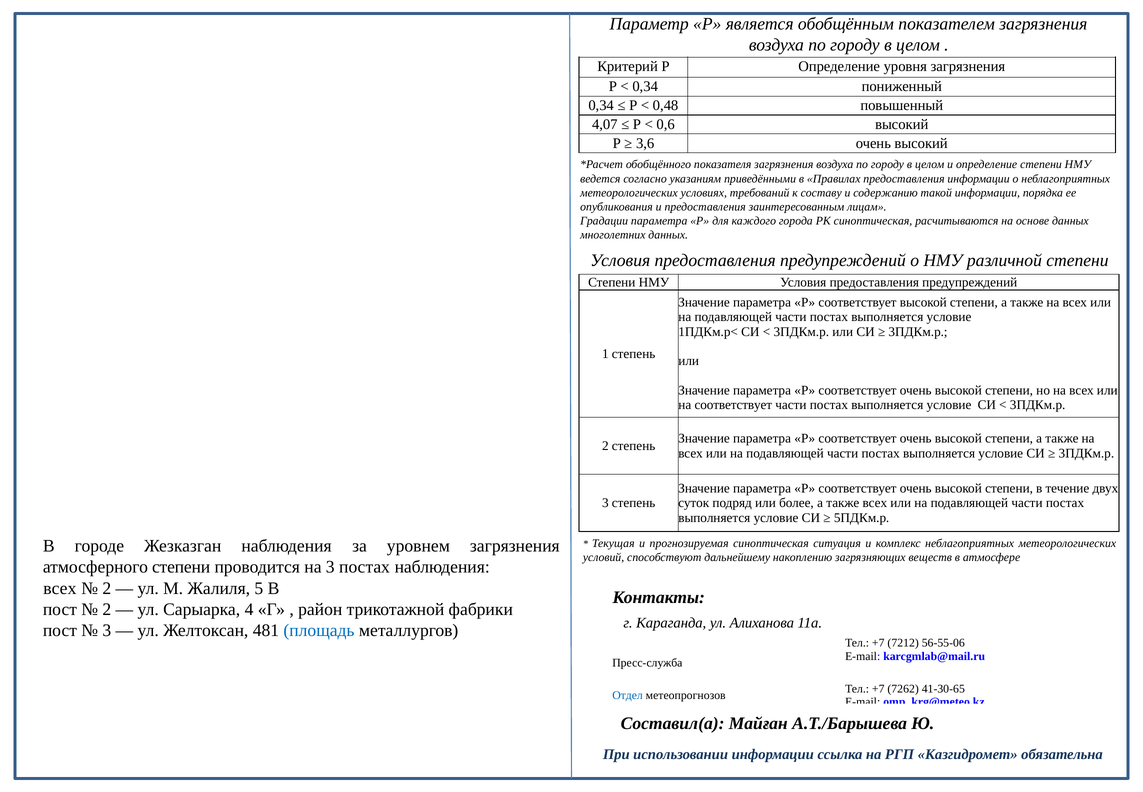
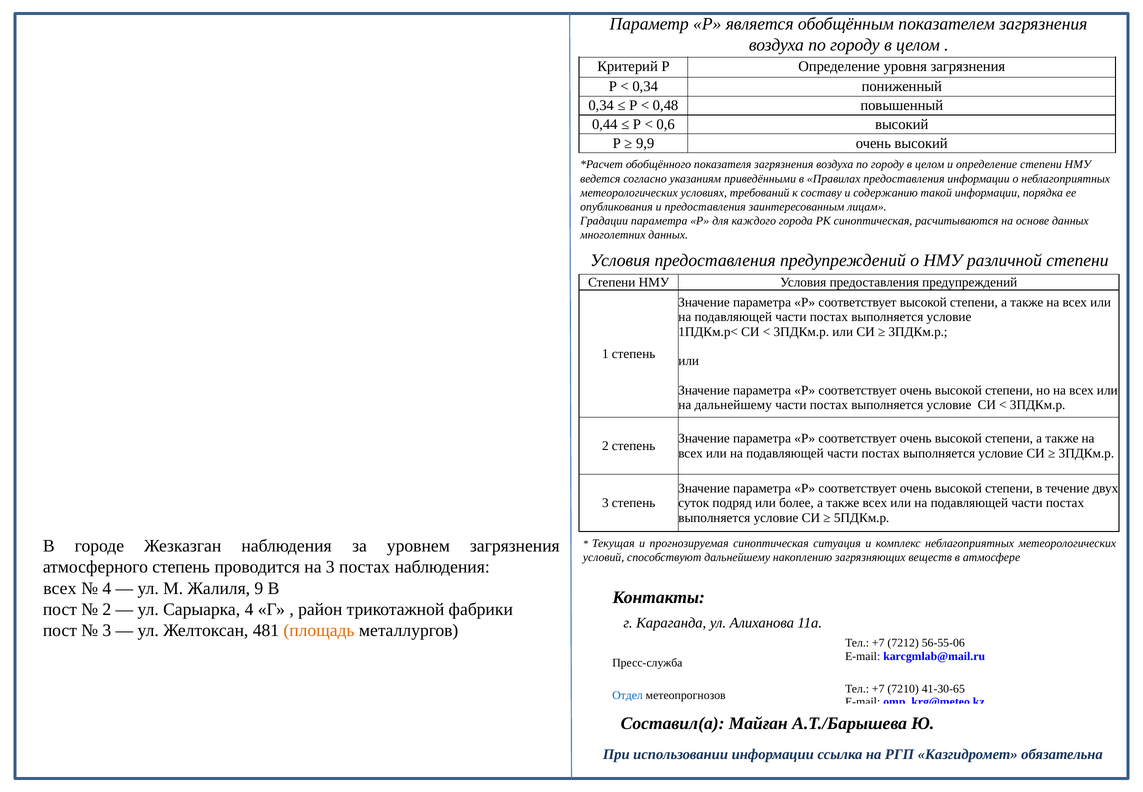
4,07: 4,07 -> 0,44 (605, 124)
3,6: 3,6 -> 9,9 (645, 143)
на соответствует: соответствует -> дальнейшему (733, 405)
атмосферного степени: степени -> степень (181, 567)
2: 2 -> 4 (107, 588)
5: 5 -> 9 (259, 588)
площадь colour: blue -> orange (319, 630)
7262: 7262 -> 7210 (903, 688)
